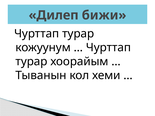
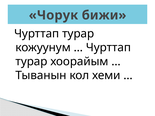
Дилеп: Дилеп -> Чорук (53, 15)
